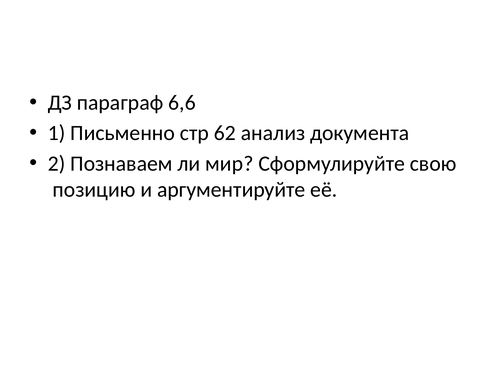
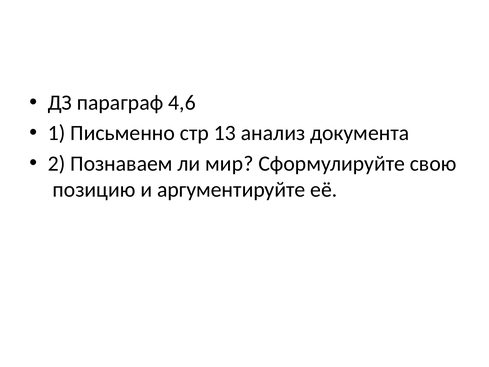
6,6: 6,6 -> 4,6 (182, 103)
62: 62 -> 13 (225, 133)
